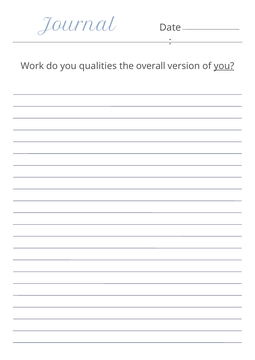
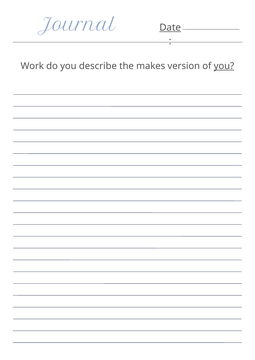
Date underline: none -> present (170, 28)
qualities: qualities -> describe (98, 66)
overall: overall -> makes (151, 66)
